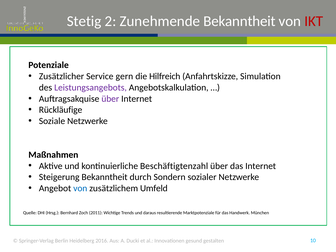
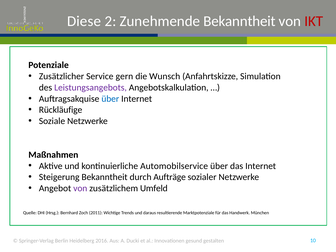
Stetig: Stetig -> Diese (84, 21)
Hilfreich: Hilfreich -> Wunsch (165, 76)
über colour: purple -> blue (110, 99)
Beschäftigtenzahl: Beschäftigtenzahl -> Automobilservice (174, 166)
Sondern: Sondern -> Aufträge (170, 177)
von colour: blue -> purple (80, 188)
